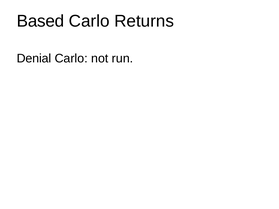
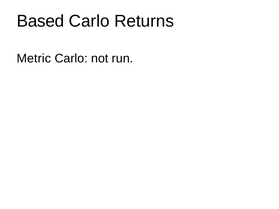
Denial: Denial -> Metric (34, 59)
